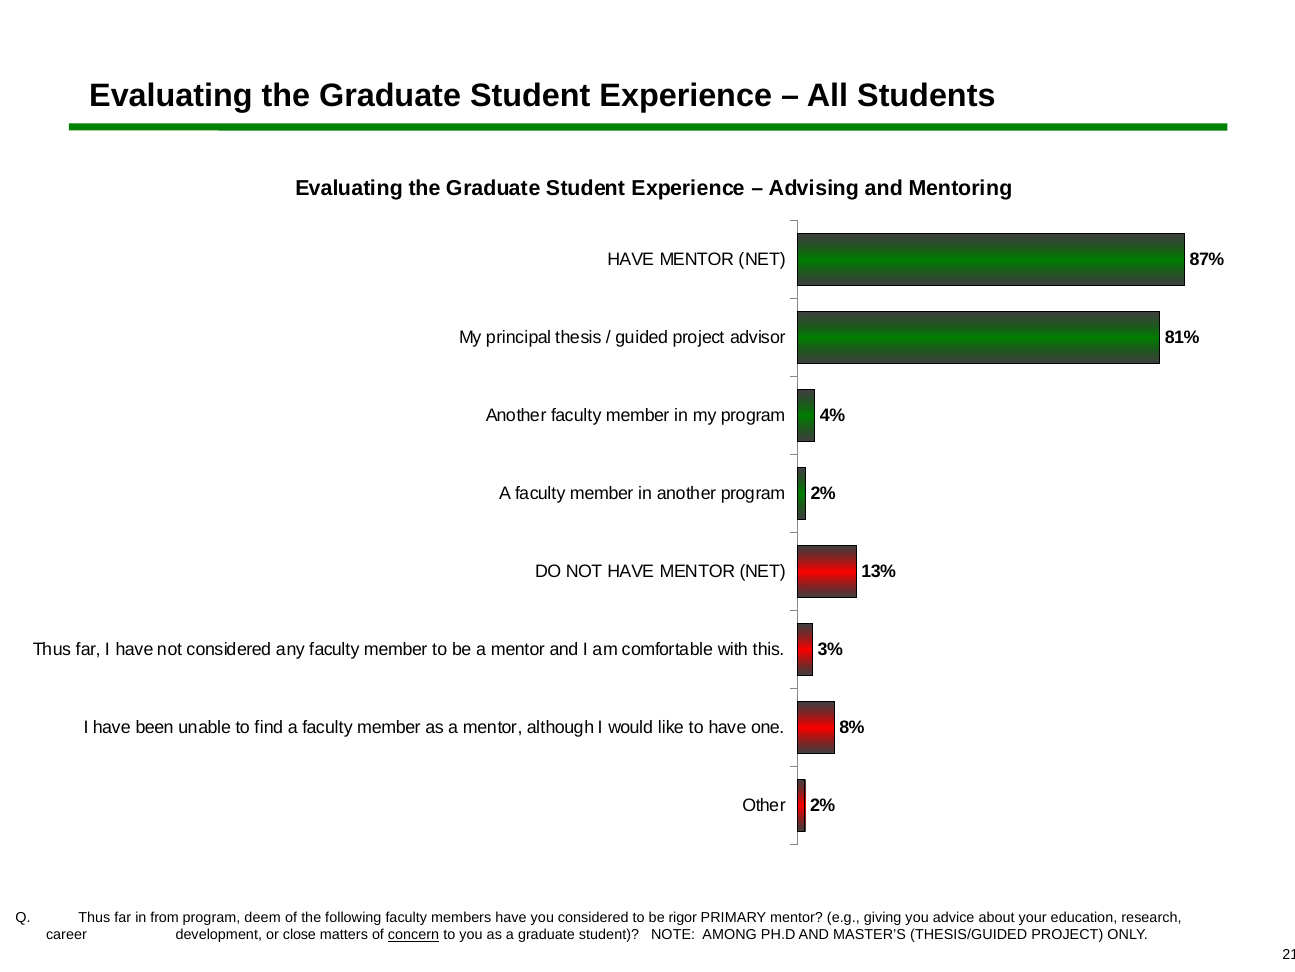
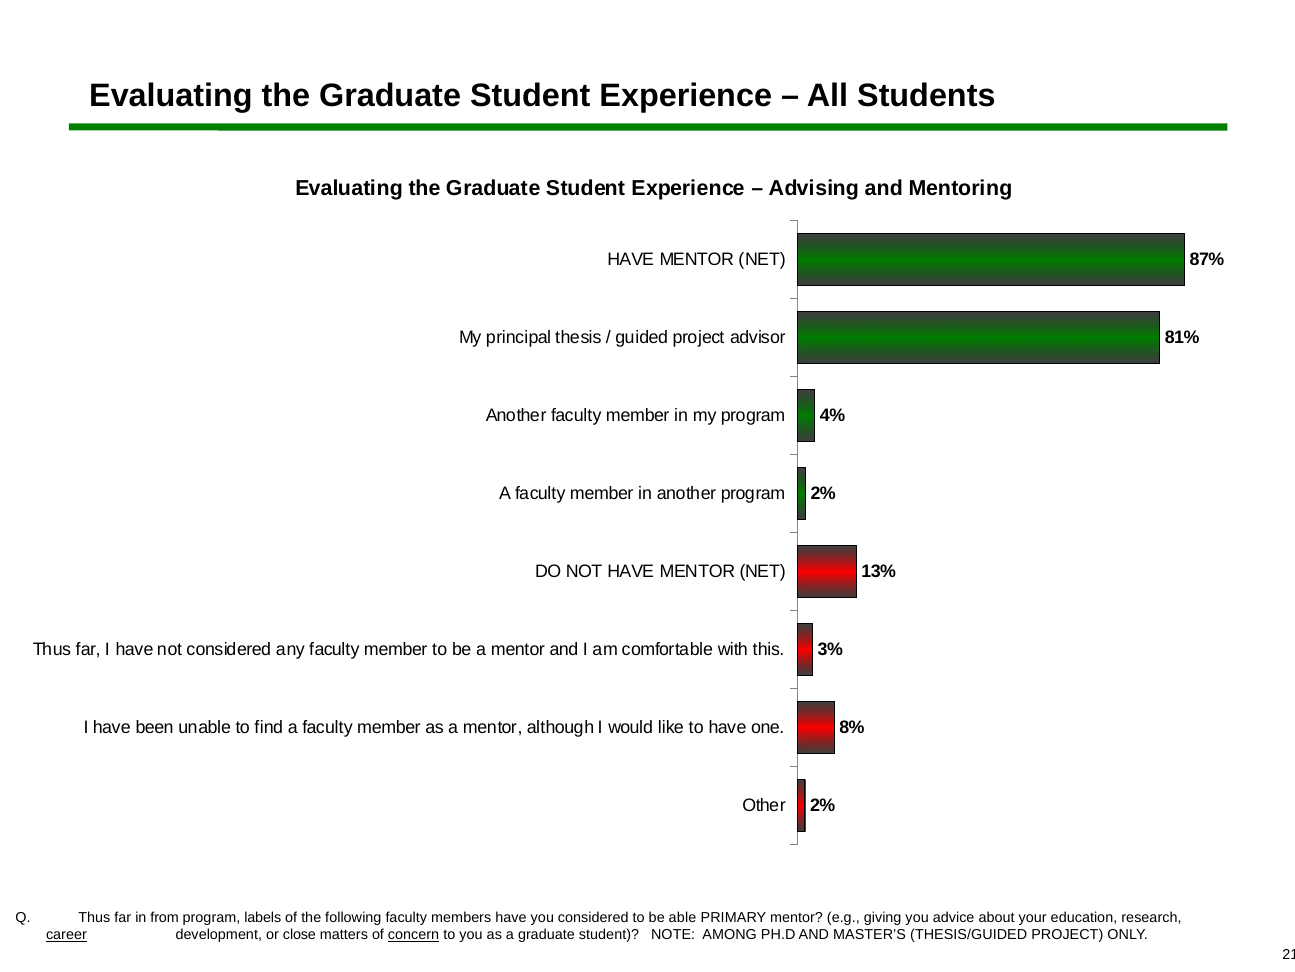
deem: deem -> labels (263, 917)
rigor: rigor -> able (683, 917)
career underline: none -> present (66, 934)
